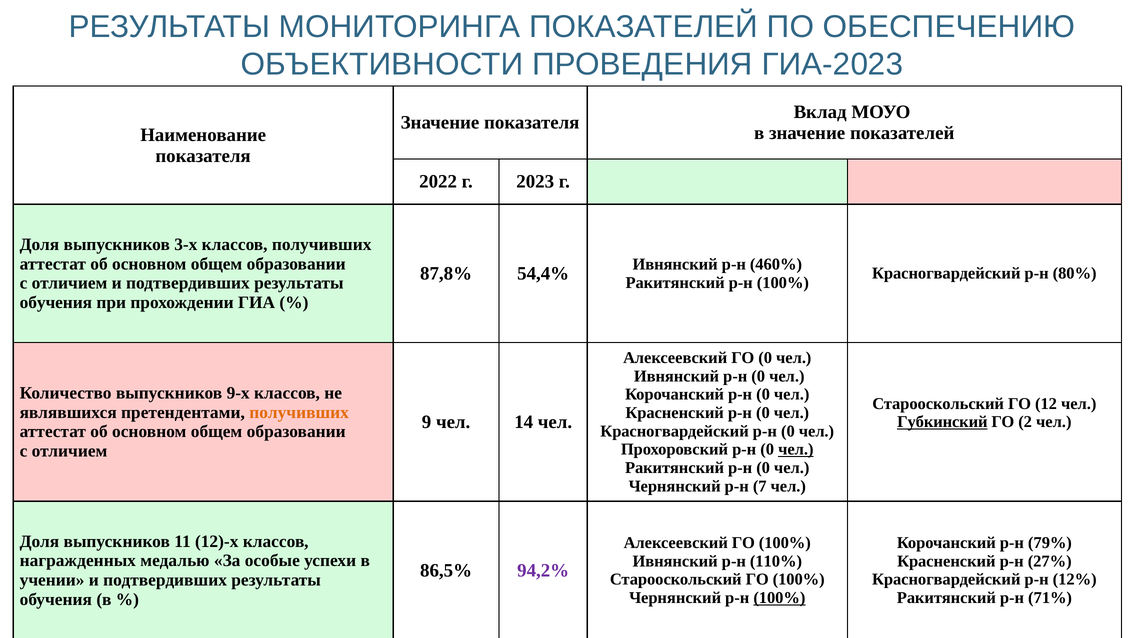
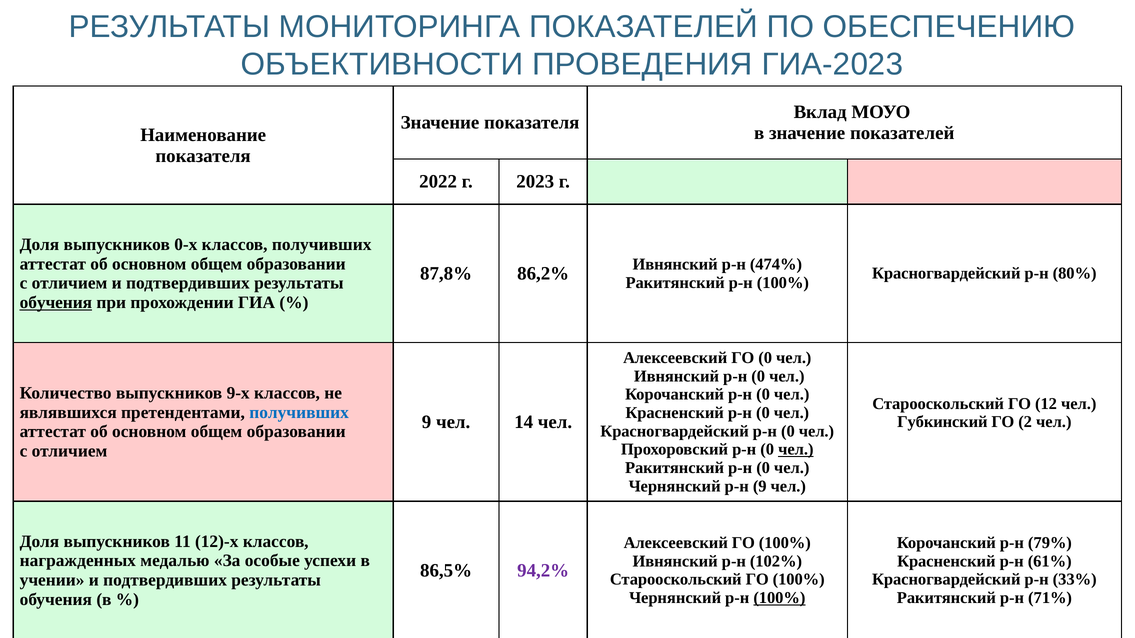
3-х: 3-х -> 0-х (186, 245)
54,4%: 54,4% -> 86,2% (543, 274)
460%: 460% -> 474% (776, 265)
обучения underline: none -> present (56, 303)
получивших colour: orange -> blue (299, 413)
Губкинский underline: present -> none (942, 422)
р-н 7: 7 -> 9 (760, 487)
110%: 110% -> 102% (776, 562)
27%: 27% -> 61% (1050, 562)
12%: 12% -> 33% (1075, 580)
